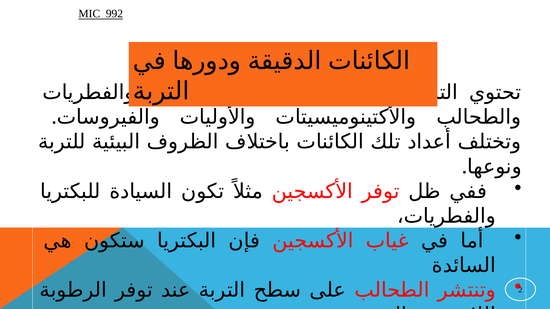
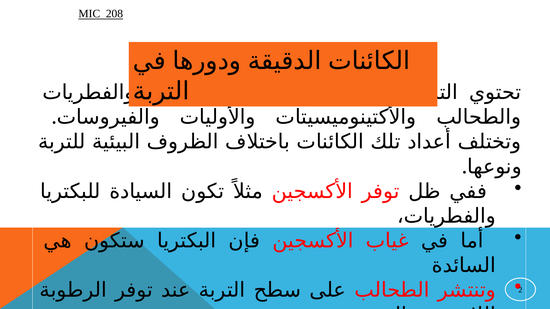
992: 992 -> 208 (114, 14)
